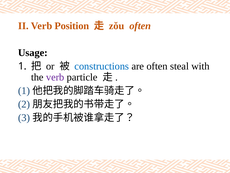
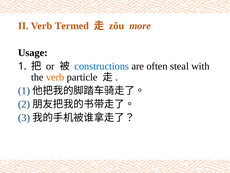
Position: Position -> Termed (72, 26)
zǒu often: often -> more (140, 26)
verb colour: purple -> orange (55, 77)
